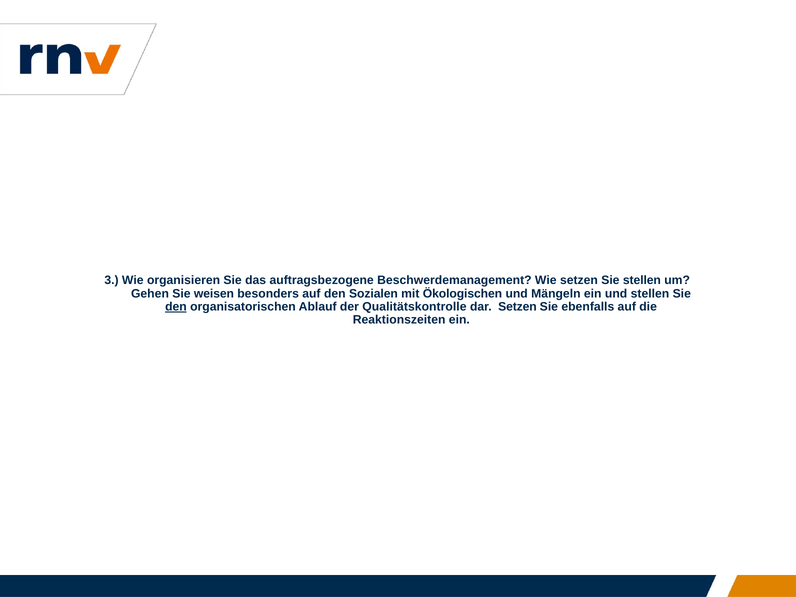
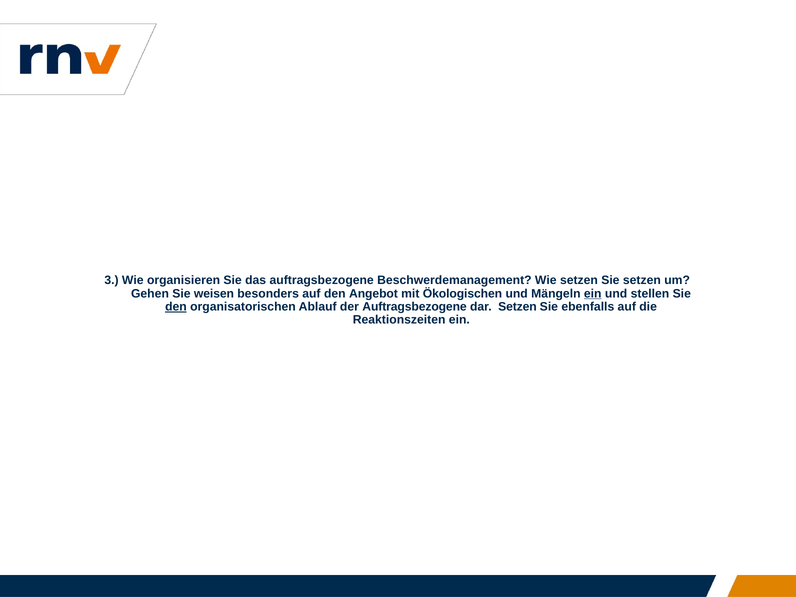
Sie stellen: stellen -> setzen (642, 280)
Sozialen: Sozialen -> Angebot (373, 294)
ein underline: none -> present (593, 294)
der Qualitätskontrolle: Qualitätskontrolle -> Auftragsbezogene (415, 307)
